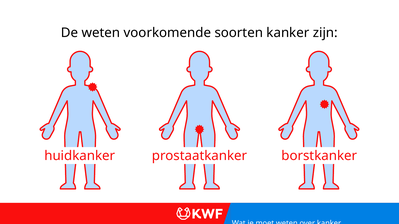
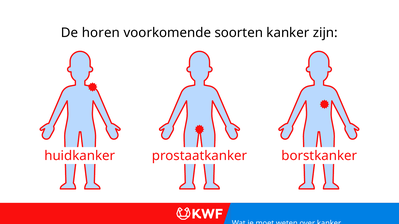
De weten: weten -> horen (101, 33)
